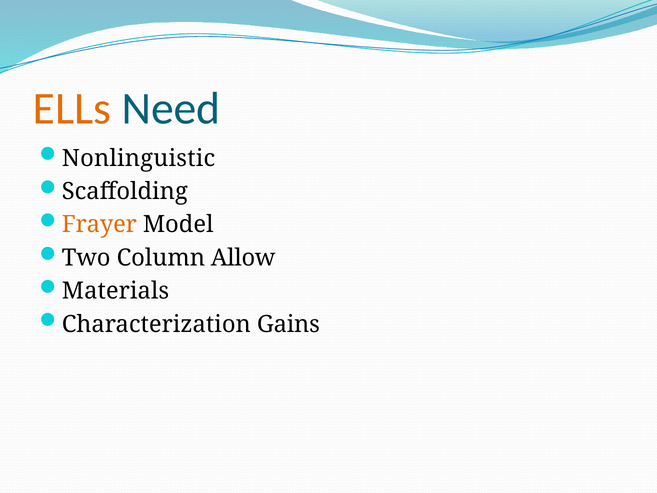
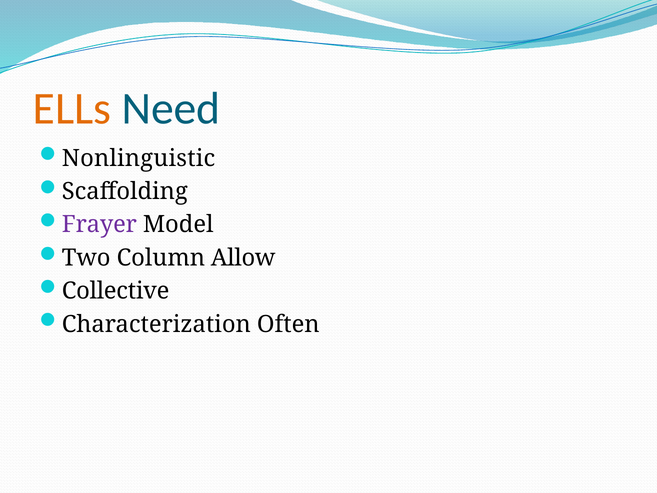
Frayer colour: orange -> purple (99, 225)
Materials: Materials -> Collective (116, 291)
Gains: Gains -> Often (288, 324)
